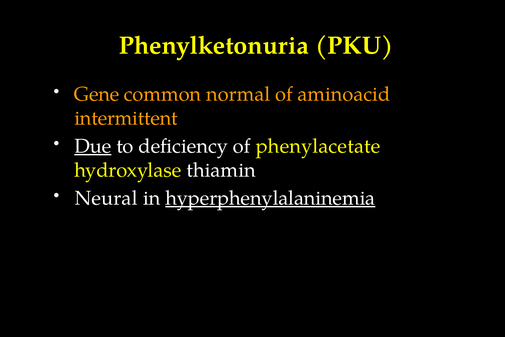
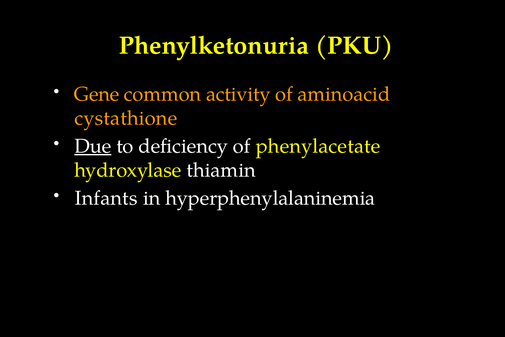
normal: normal -> activity (238, 94)
intermittent: intermittent -> cystathione (126, 118)
Neural: Neural -> Infants (106, 198)
hyperphenylalaninemia underline: present -> none (270, 198)
